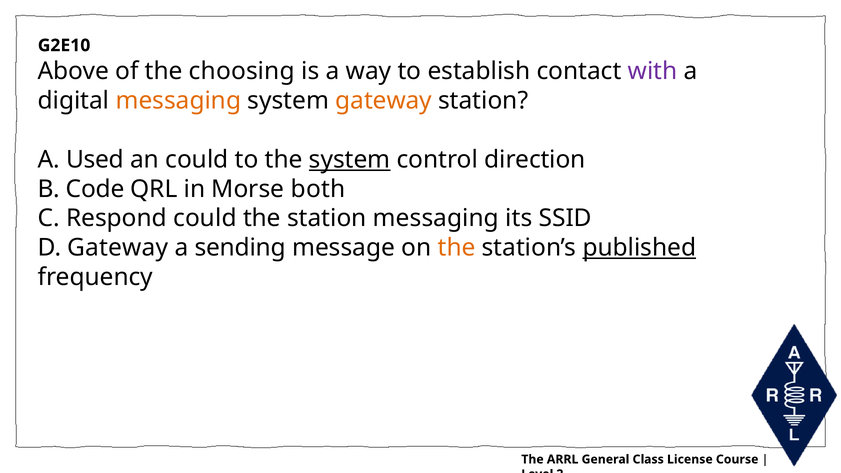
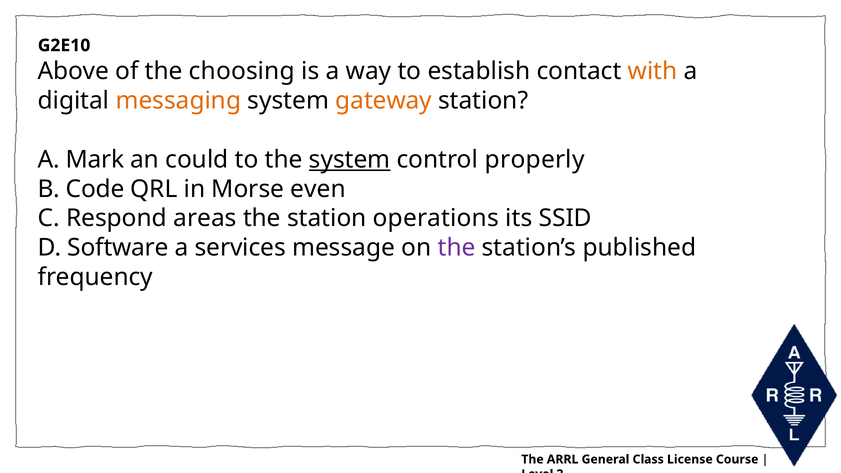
with colour: purple -> orange (653, 71)
Used: Used -> Mark (95, 160)
direction: direction -> properly (535, 160)
both: both -> even (318, 189)
Respond could: could -> areas (205, 218)
station messaging: messaging -> operations (436, 218)
D Gateway: Gateway -> Software (118, 248)
sending: sending -> services (240, 248)
the colour: orange -> purple (457, 248)
published underline: present -> none (639, 248)
